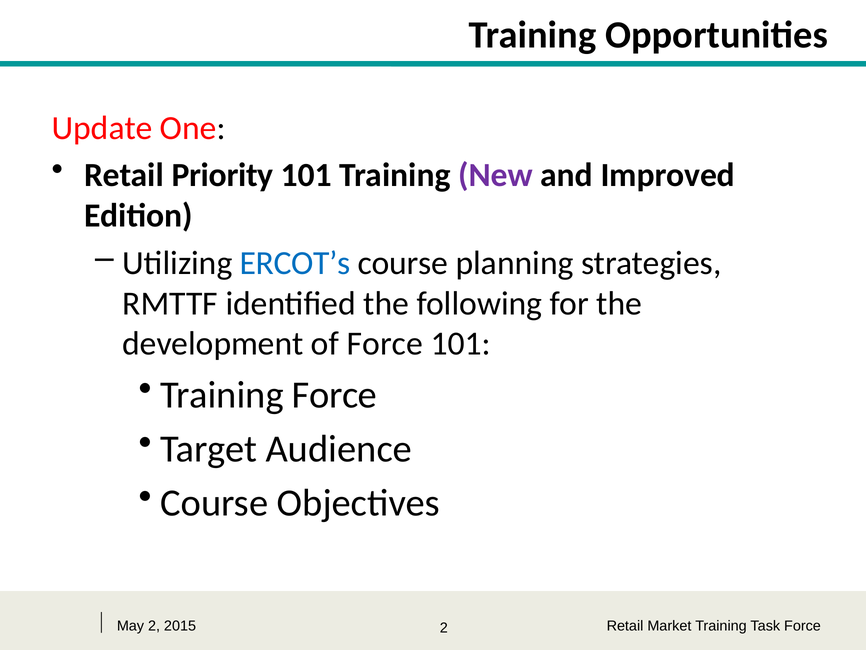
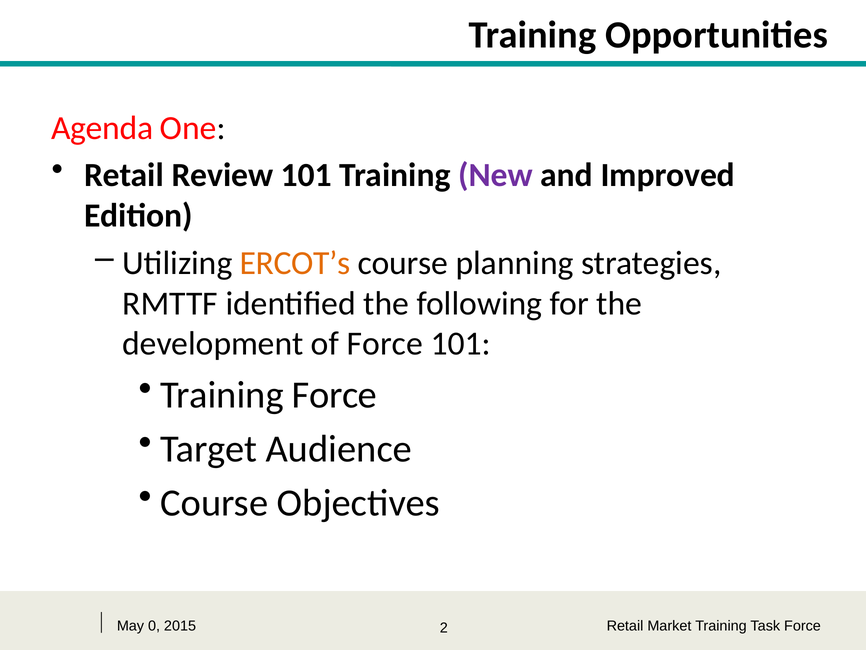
Update: Update -> Agenda (102, 128)
Priority: Priority -> Review (222, 175)
ERCOT’s colour: blue -> orange (295, 263)
May 2: 2 -> 0 (154, 626)
